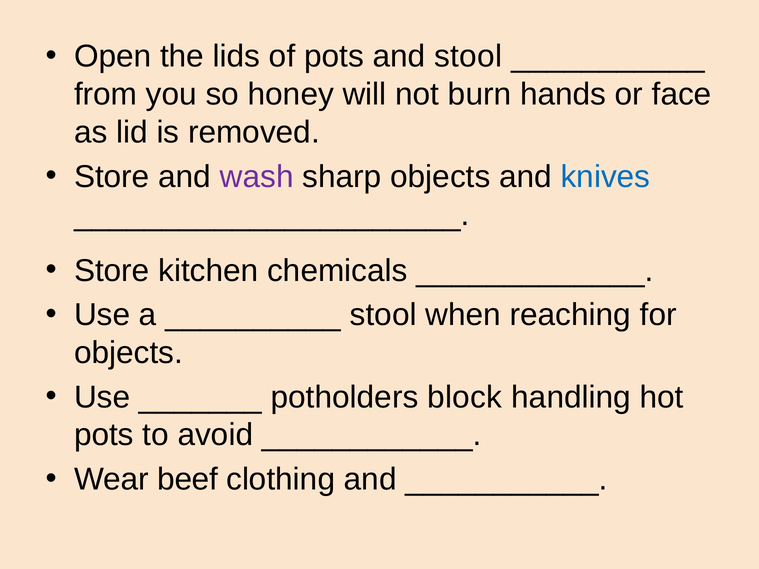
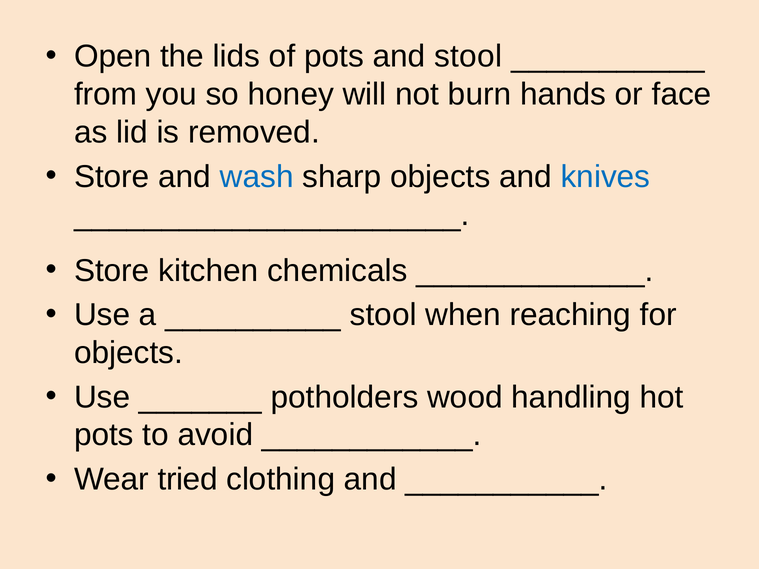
wash colour: purple -> blue (257, 177)
block: block -> wood (465, 397)
beef: beef -> tried (188, 480)
